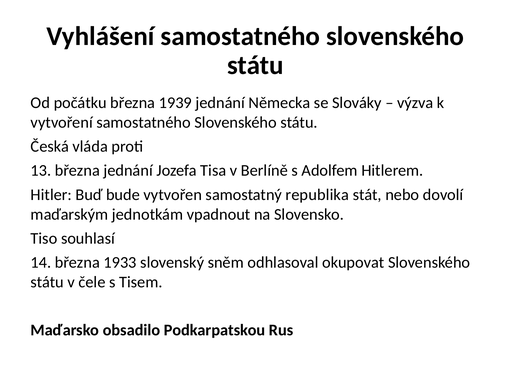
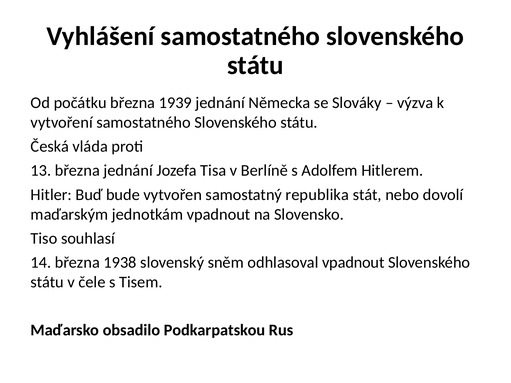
1933: 1933 -> 1938 (120, 263)
odhlasoval okupovat: okupovat -> vpadnout (353, 263)
